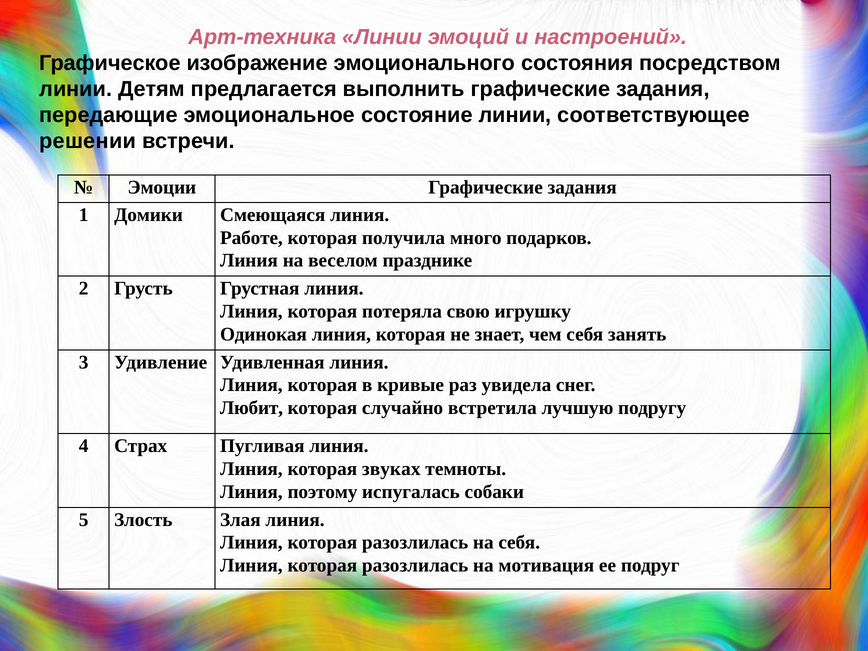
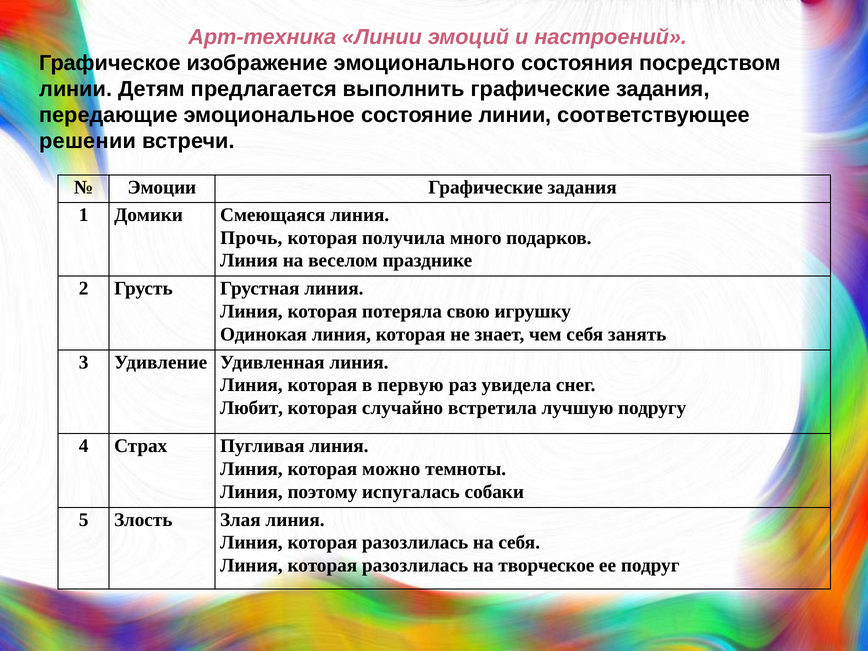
Работе: Работе -> Прочь (251, 238)
кривые: кривые -> первую (410, 385)
звуках: звуках -> можно (391, 469)
мотивация: мотивация -> творческое (546, 565)
